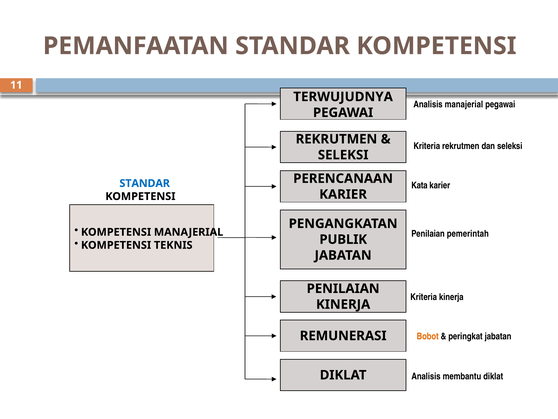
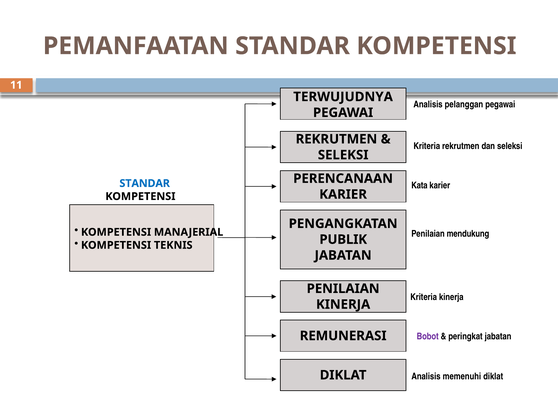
Analisis manajerial: manajerial -> pelanggan (464, 104)
pemerintah: pemerintah -> mendukung (468, 233)
Bobot colour: orange -> purple (428, 336)
membantu: membantu -> memenuhi (462, 376)
